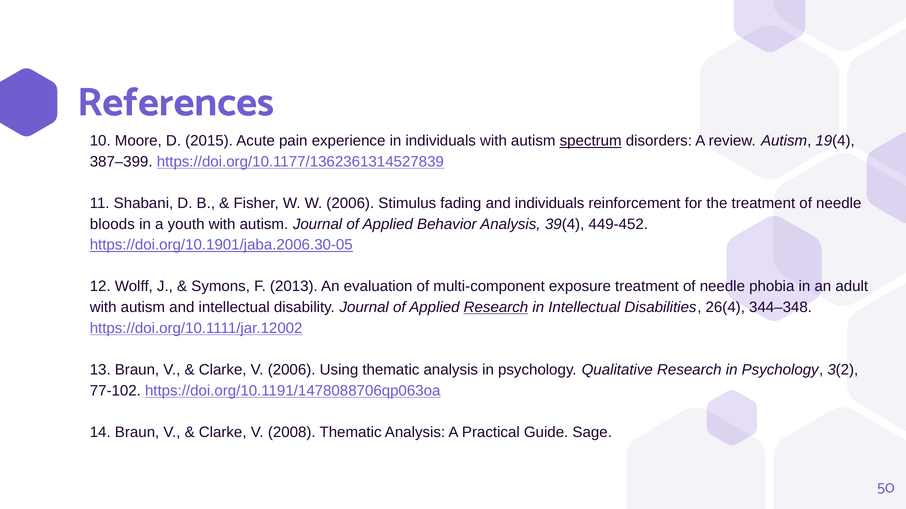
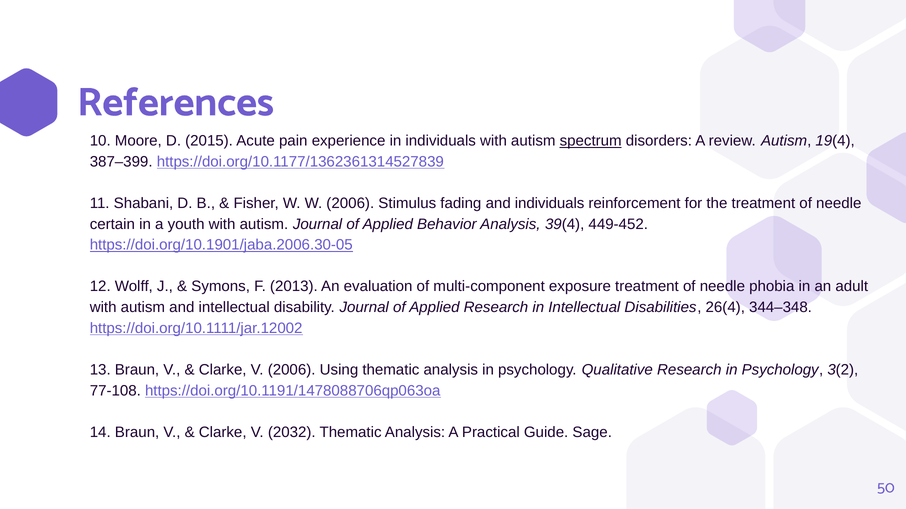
bloods: bloods -> certain (112, 224)
Research underline: present -> none (496, 308)
77-102: 77-102 -> 77-108 (115, 391)
2008: 2008 -> 2032 (292, 433)
